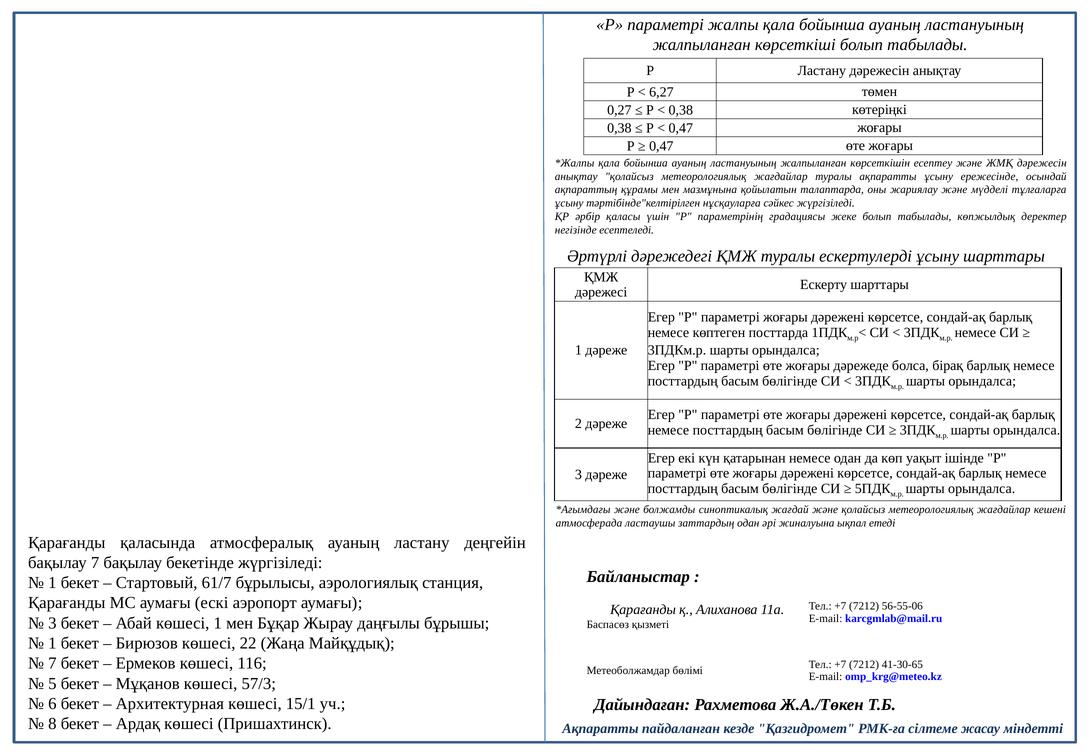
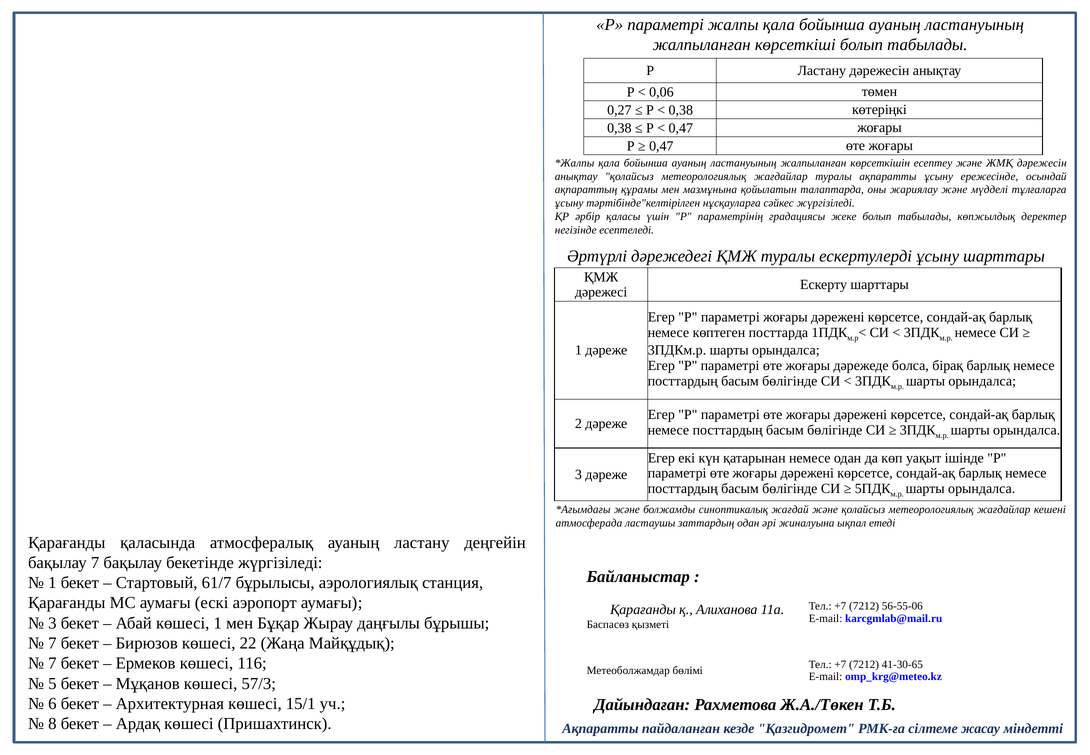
6,27: 6,27 -> 0,06 (661, 92)
1: 1 -> 7 (52, 643)
